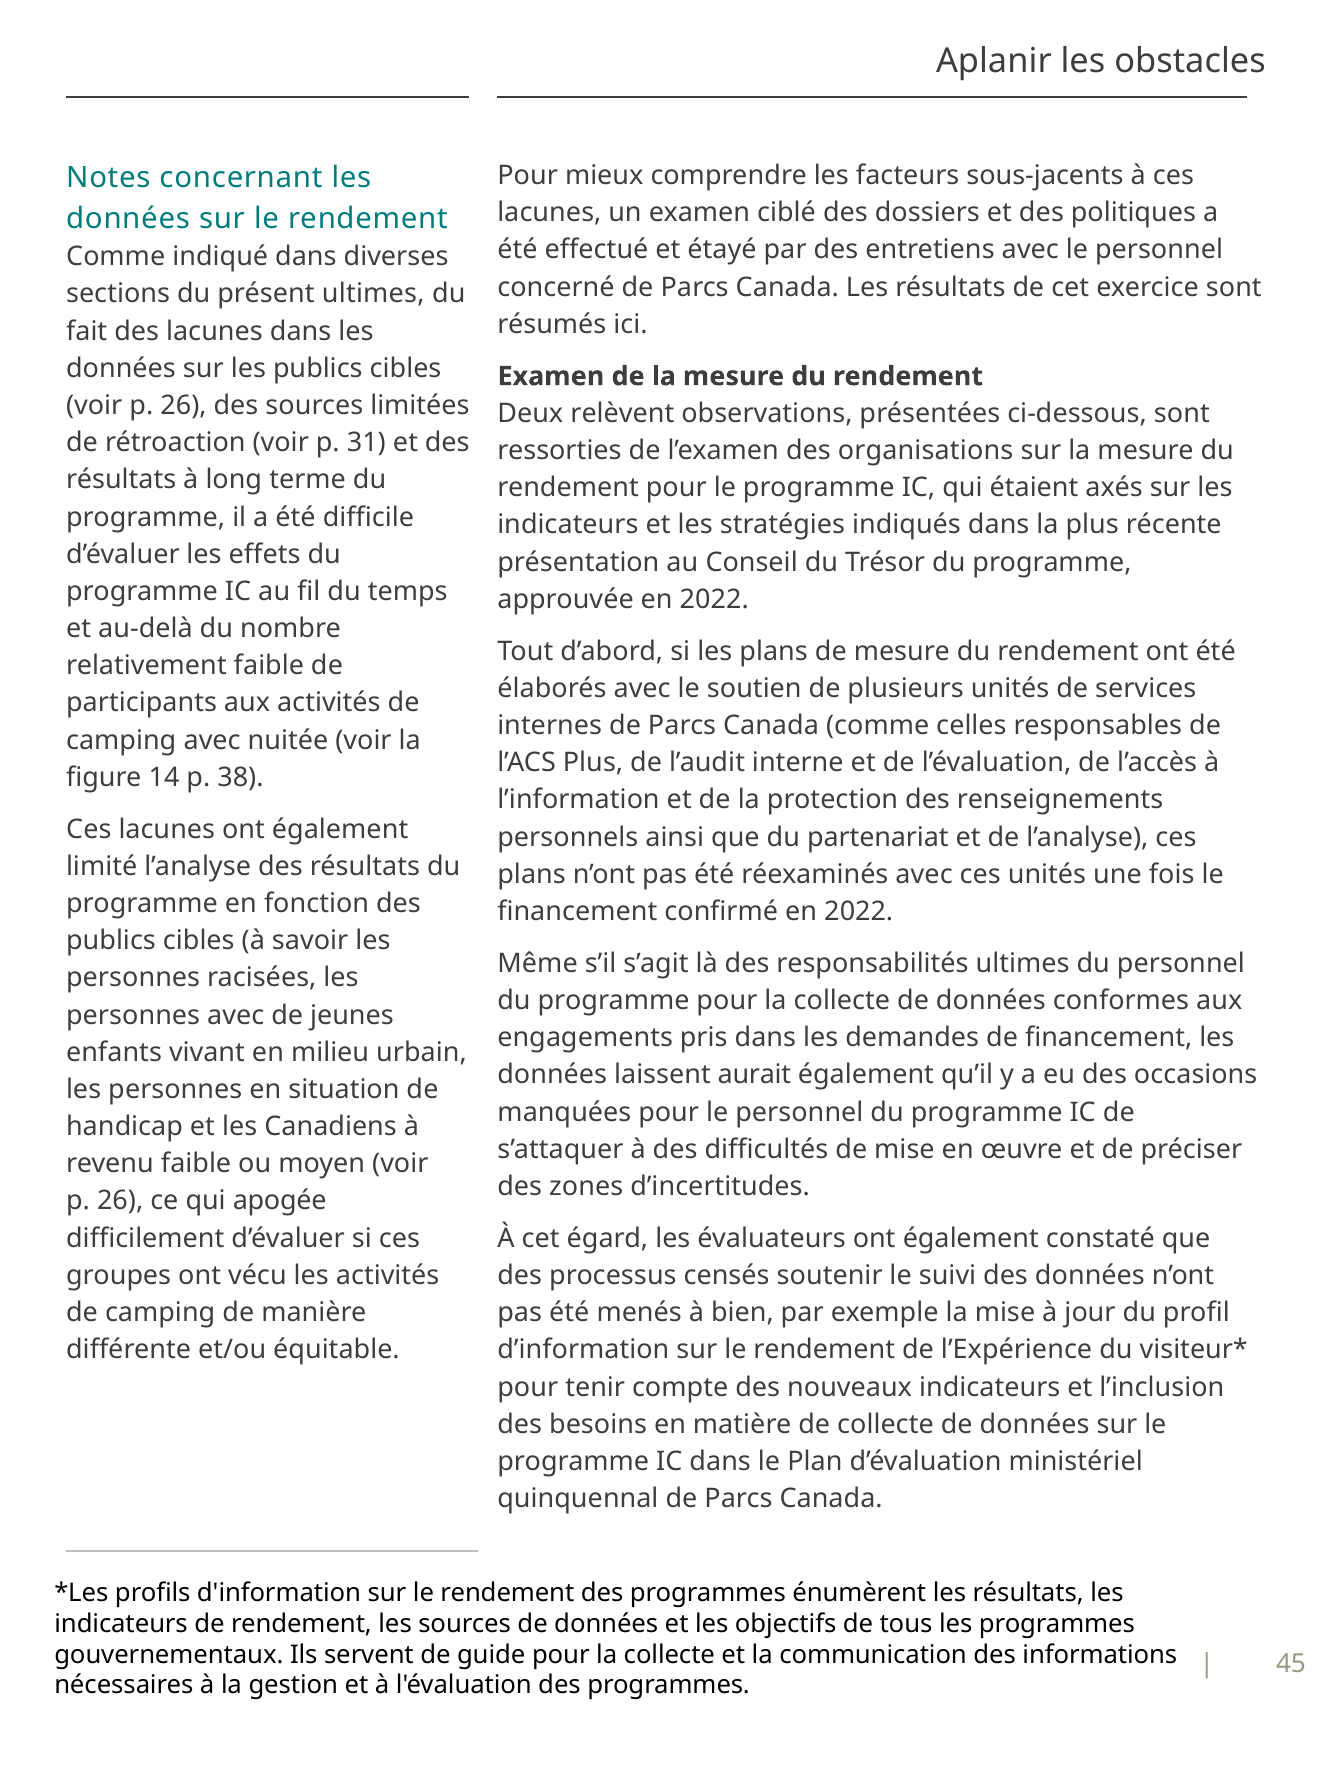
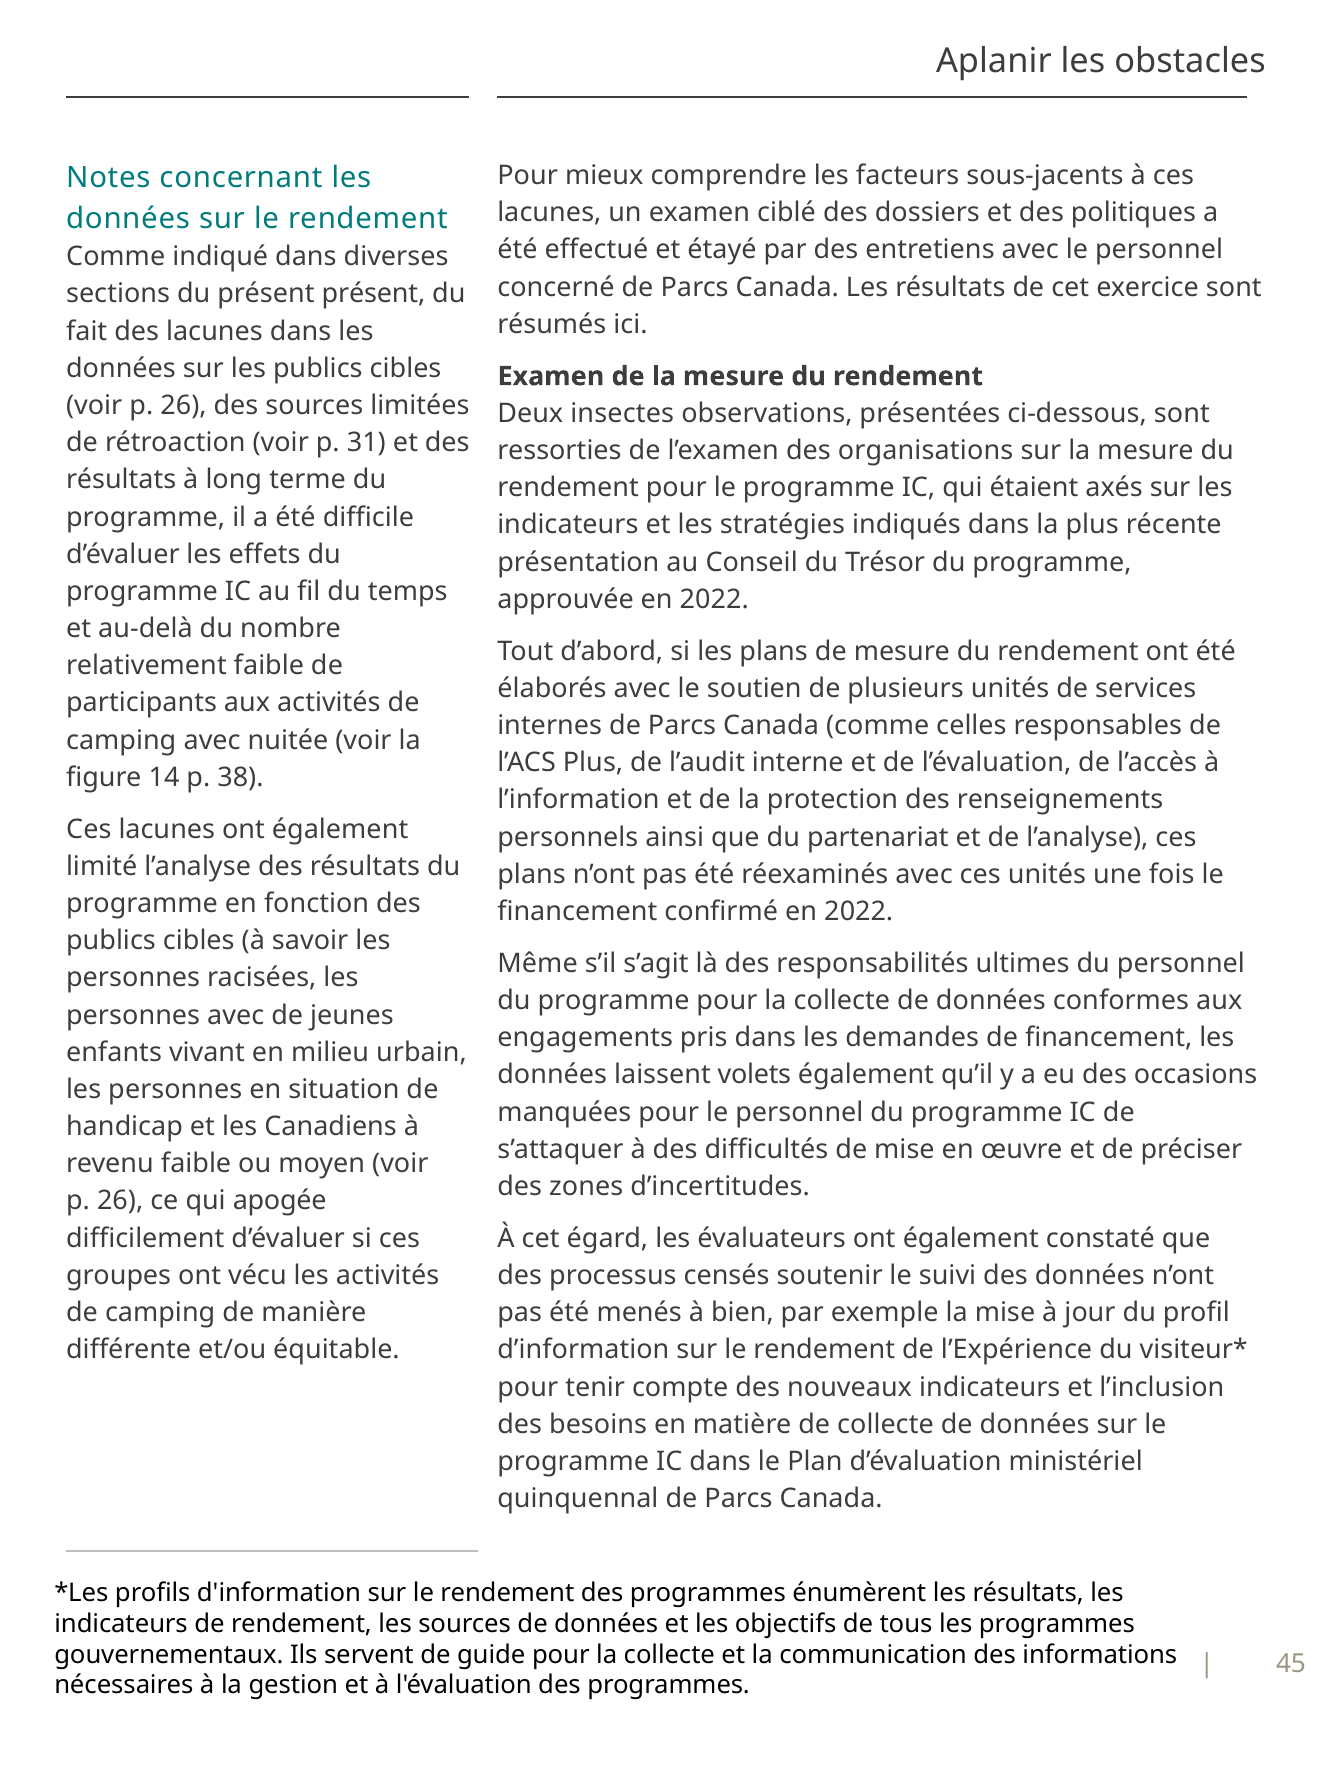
présent ultimes: ultimes -> présent (373, 294)
relèvent: relèvent -> insectes (622, 414)
aurait: aurait -> volets (754, 1075)
